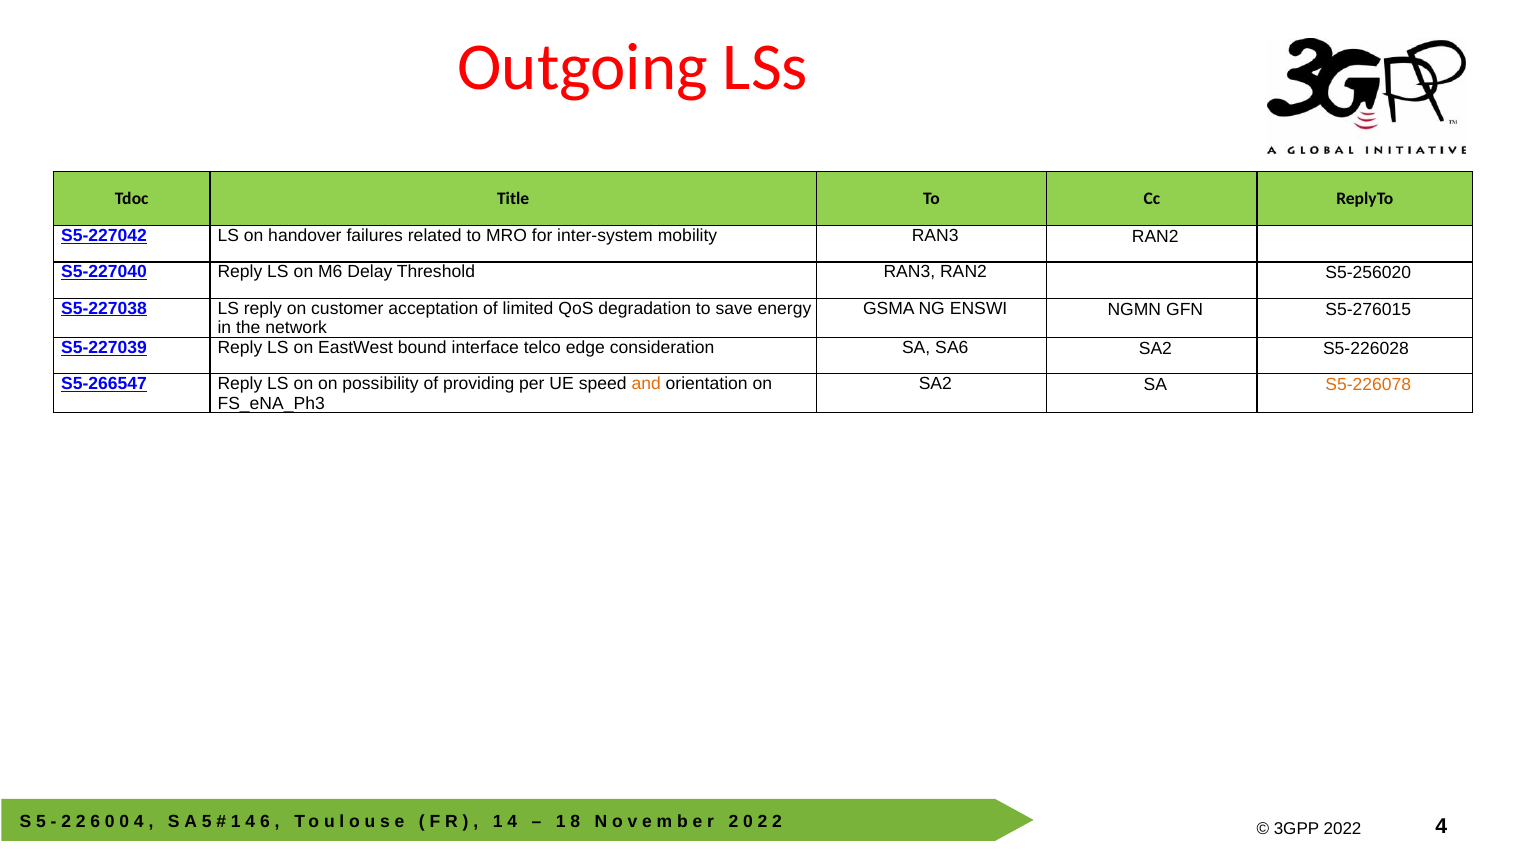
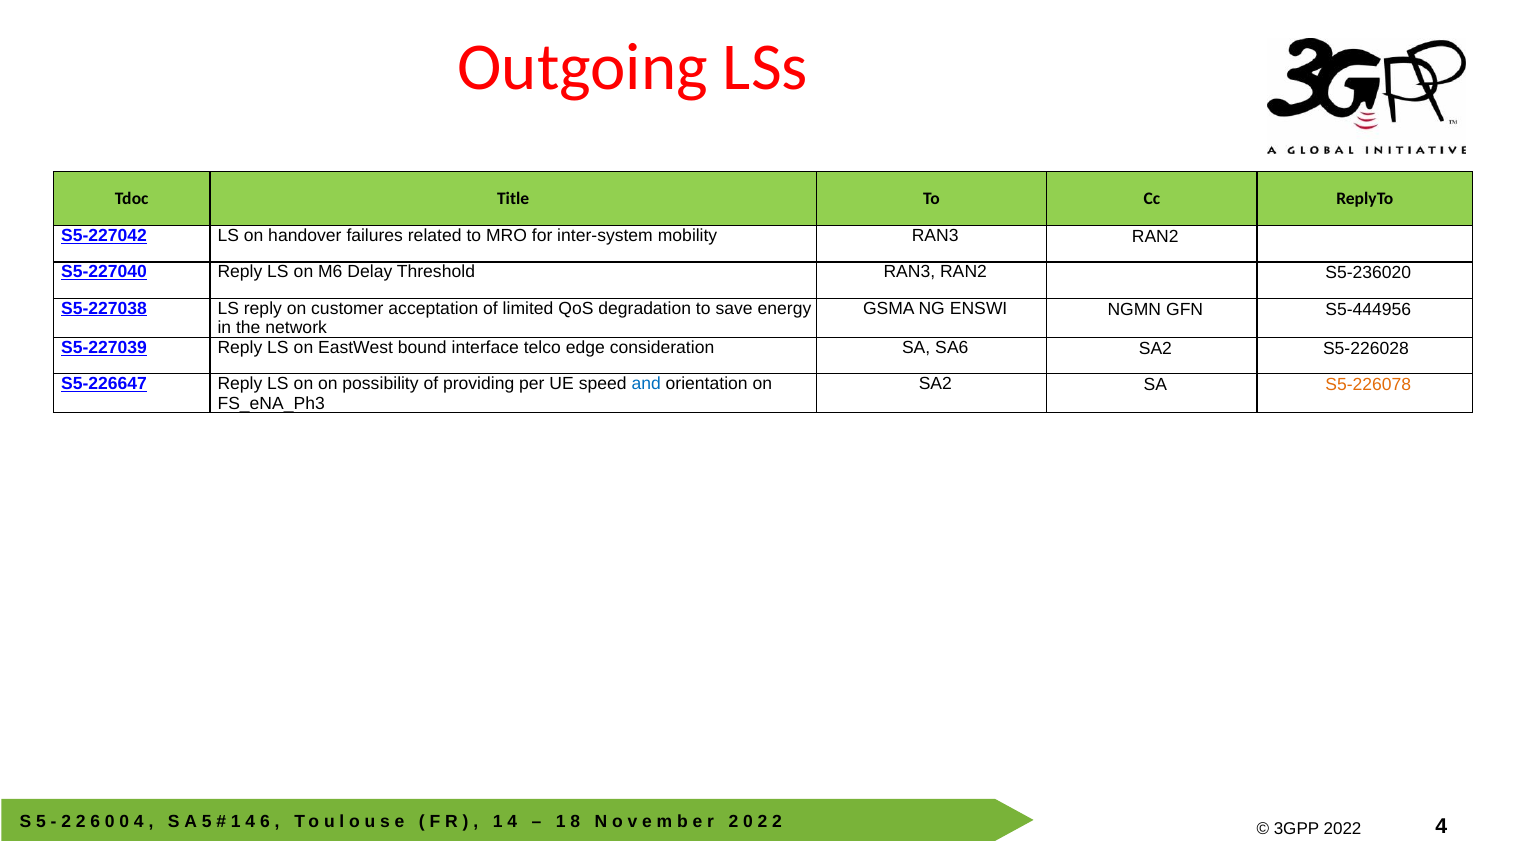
S5-256020: S5-256020 -> S5-236020 (1368, 273)
S5-276015: S5-276015 -> S5-444956 (1368, 309)
S5-266547: S5-266547 -> S5-226647 (104, 384)
and colour: orange -> blue (646, 384)
